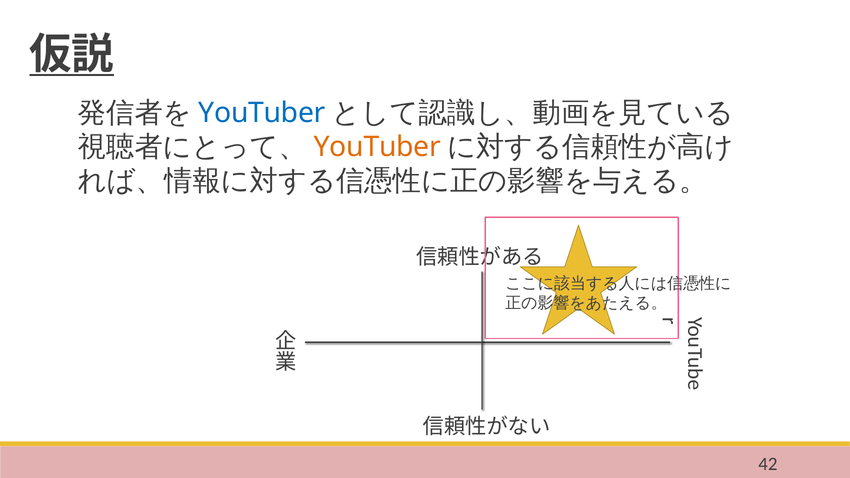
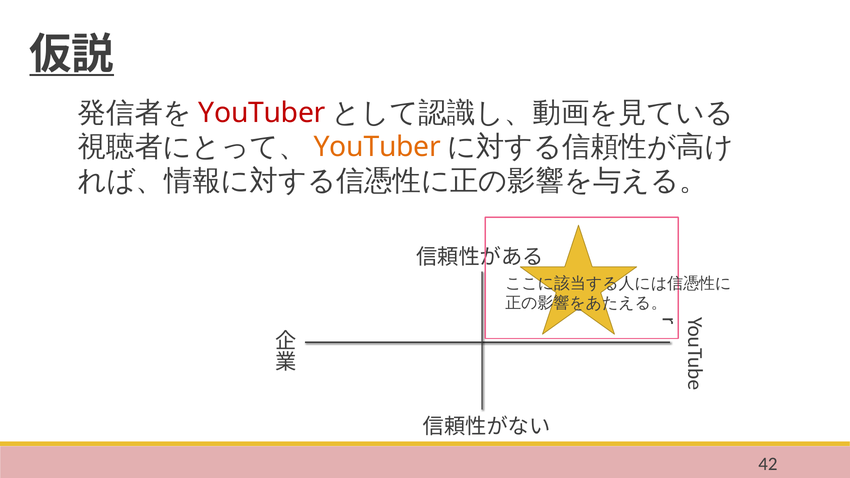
YouTuber colour: blue -> red (262, 113)
